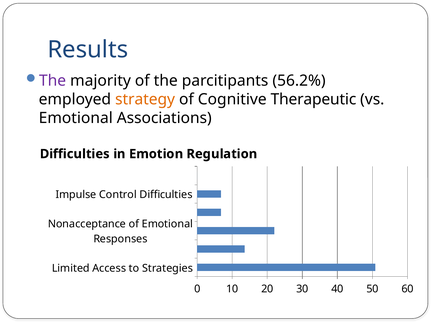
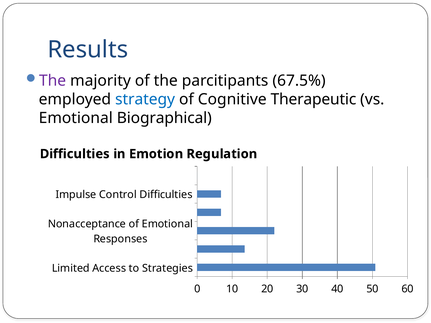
56.2%: 56.2% -> 67.5% (299, 81)
strategy colour: orange -> blue (145, 99)
Associations: Associations -> Biographical (164, 118)
